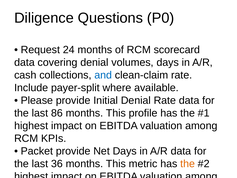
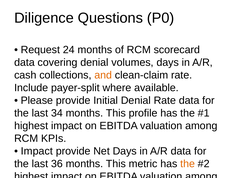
and colour: blue -> orange (103, 75)
86: 86 -> 34 (57, 113)
Packet: Packet -> Impact (37, 151)
